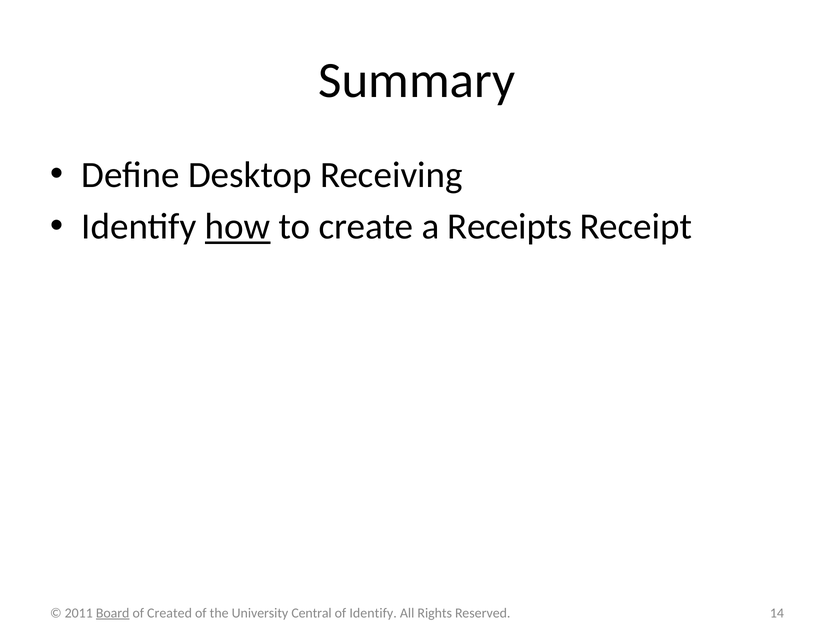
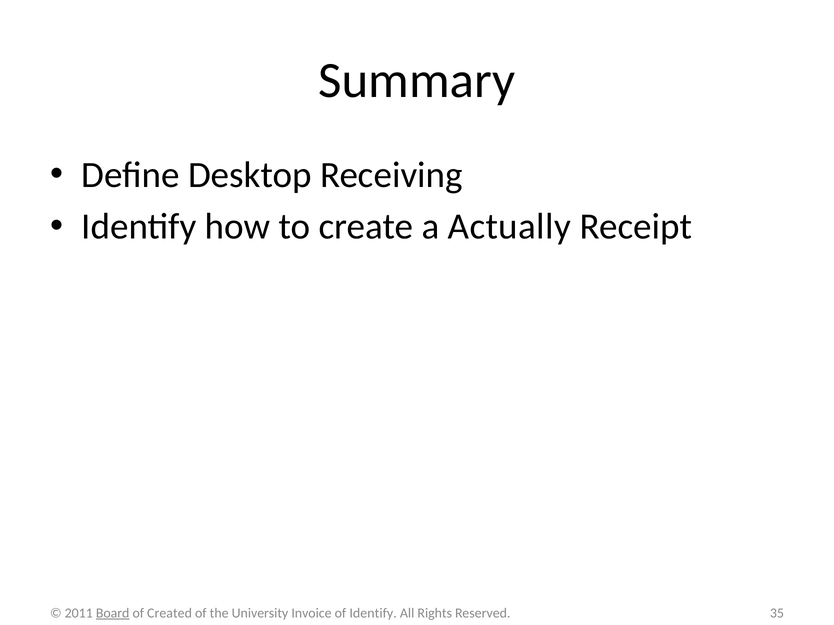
how underline: present -> none (238, 227)
Receipts: Receipts -> Actually (509, 227)
Central: Central -> Invoice (311, 614)
14: 14 -> 35 (777, 614)
